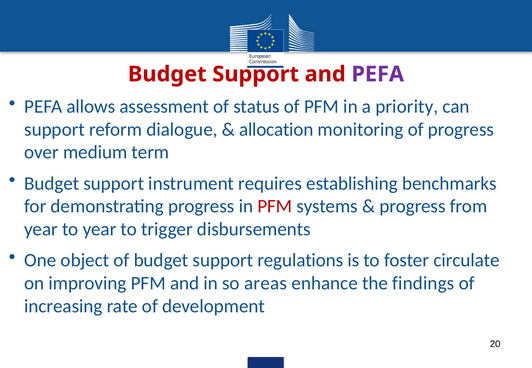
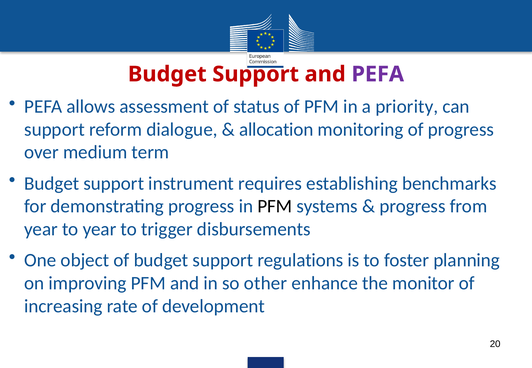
PFM colour: red -> black (275, 206)
circulate: circulate -> planning (467, 261)
areas: areas -> other (266, 283)
findings: findings -> monitor (423, 283)
